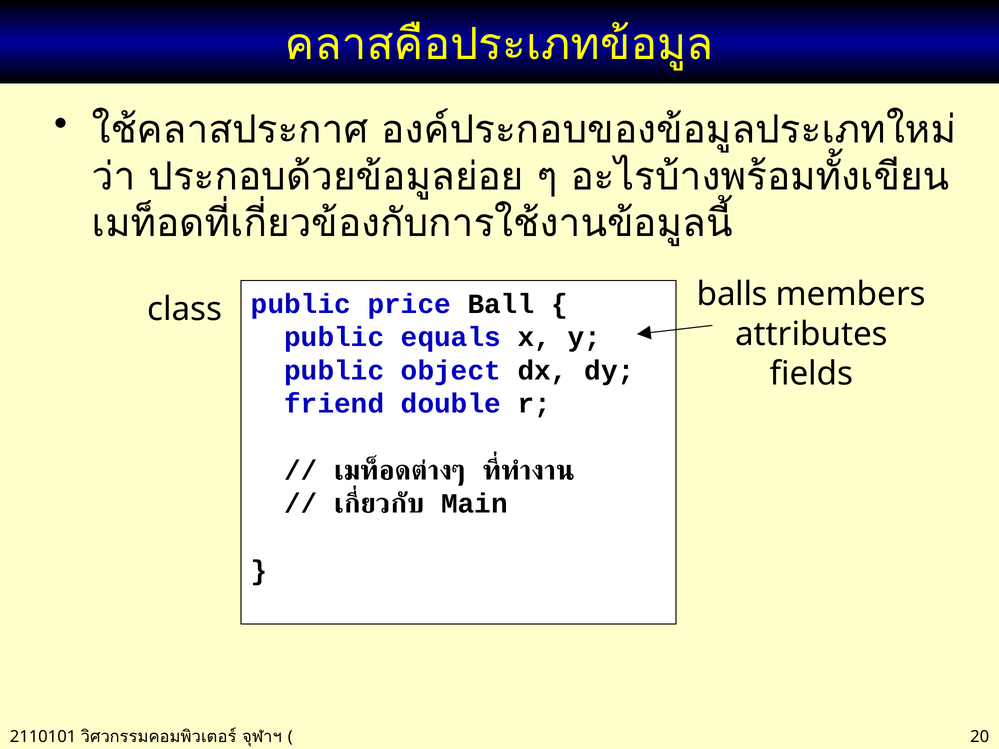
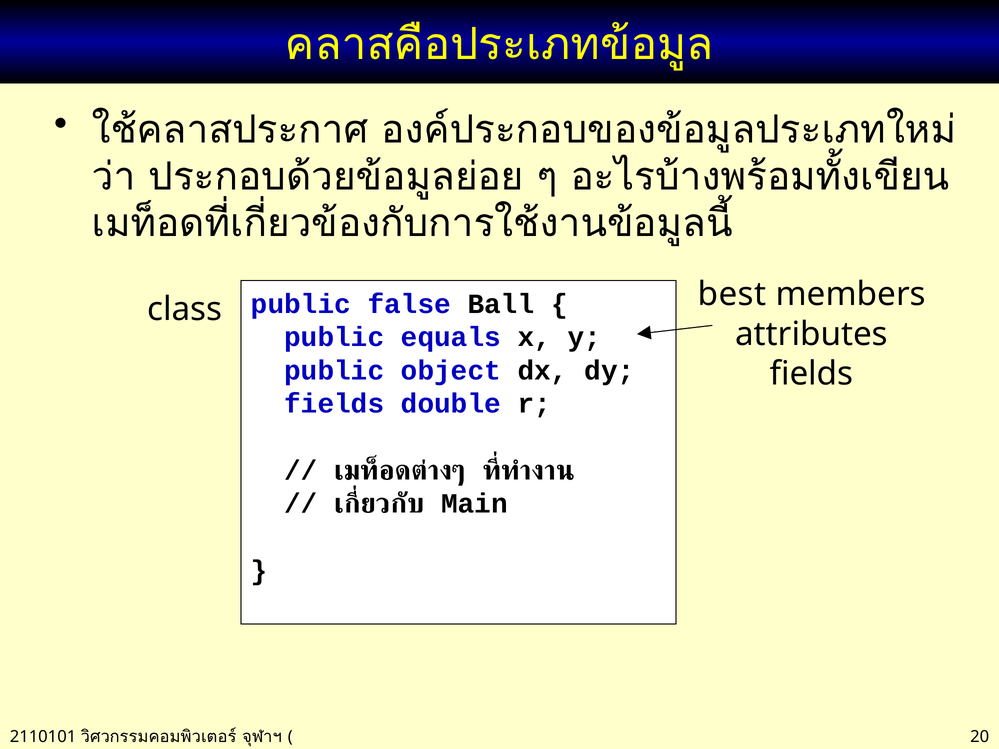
price: price -> false (409, 304)
balls: balls -> best (732, 294)
friend: friend -> fields (334, 404)
